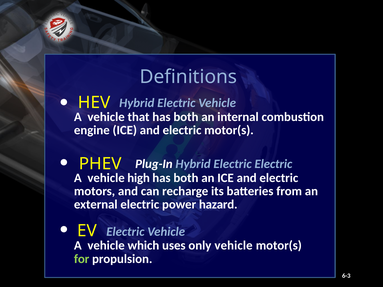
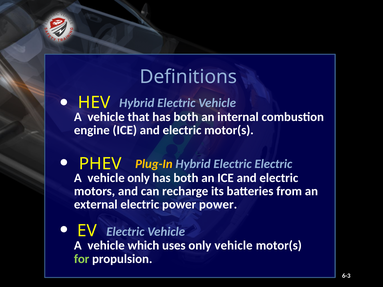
Plug-In colour: white -> yellow (154, 164)
vehicle high: high -> only (139, 178)
power hazard: hazard -> power (218, 205)
